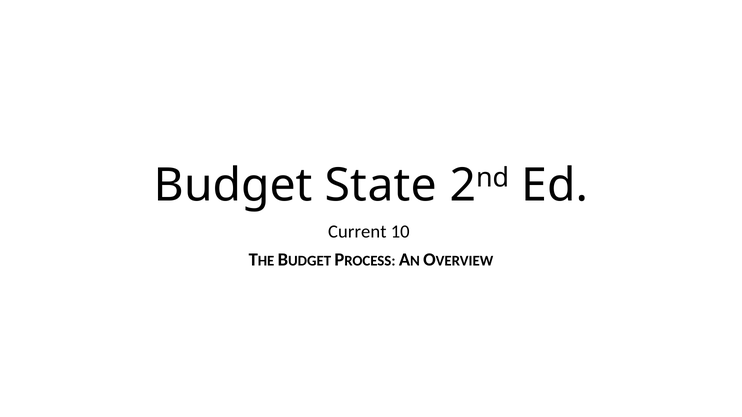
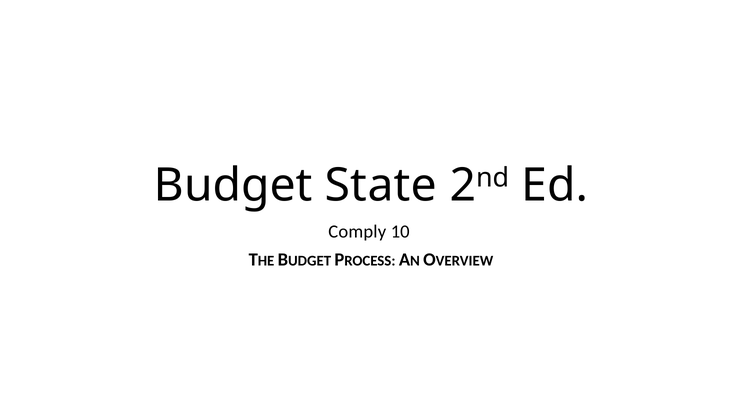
Current: Current -> Comply (357, 232)
